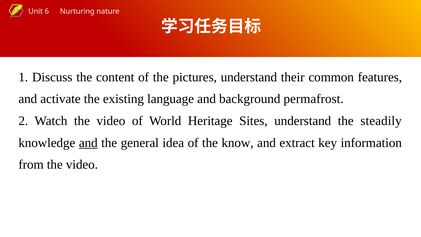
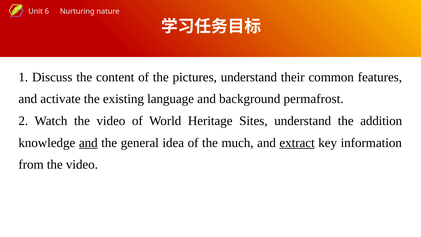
steadily: steadily -> addition (381, 121)
know: know -> much (238, 143)
extract underline: none -> present (297, 143)
